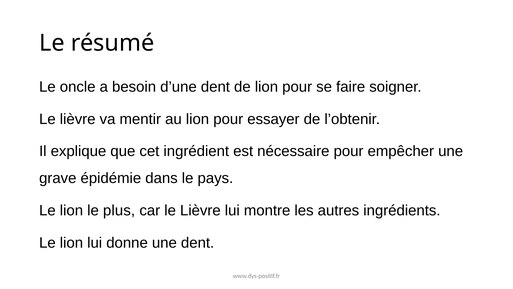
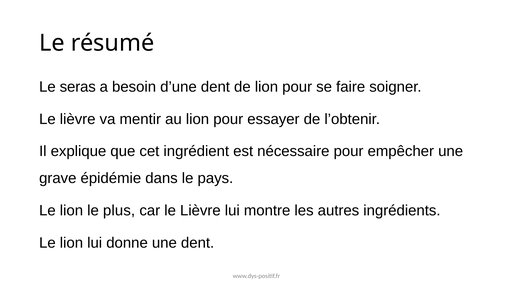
oncle: oncle -> seras (78, 87)
